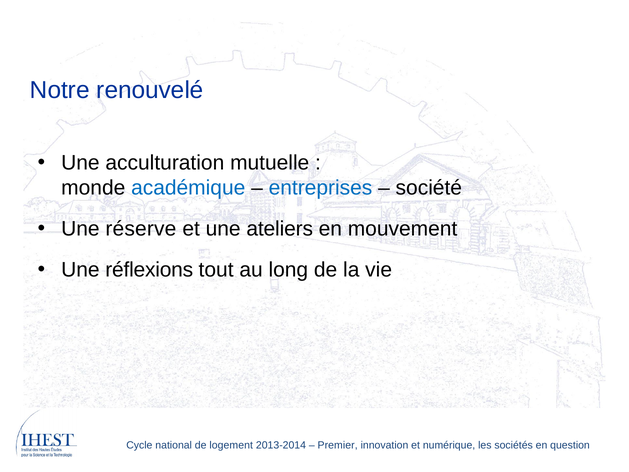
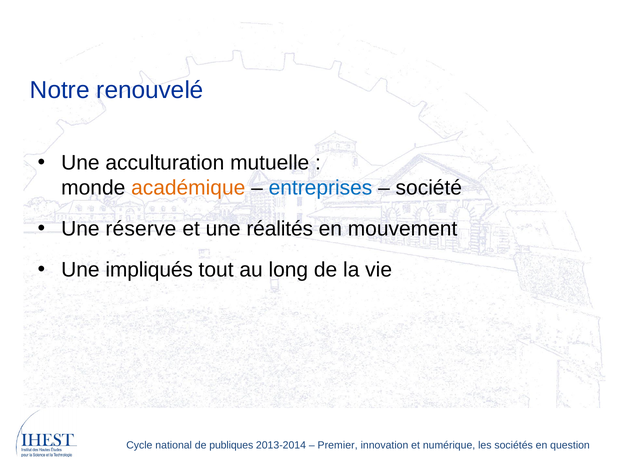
académique colour: blue -> orange (188, 188)
ateliers: ateliers -> réalités (280, 229)
réflexions: réflexions -> impliqués (149, 270)
logement: logement -> publiques (231, 445)
